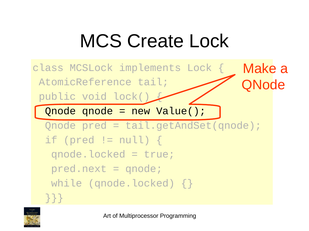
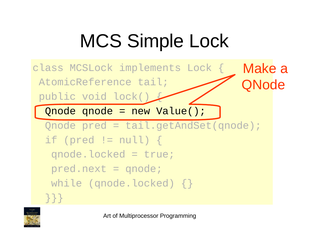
Create: Create -> Simple (156, 41)
